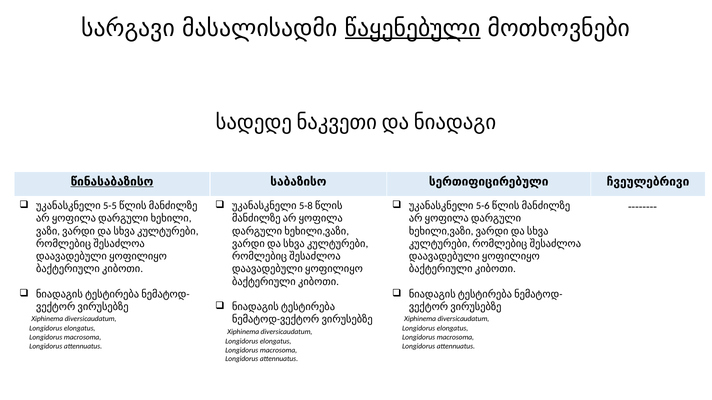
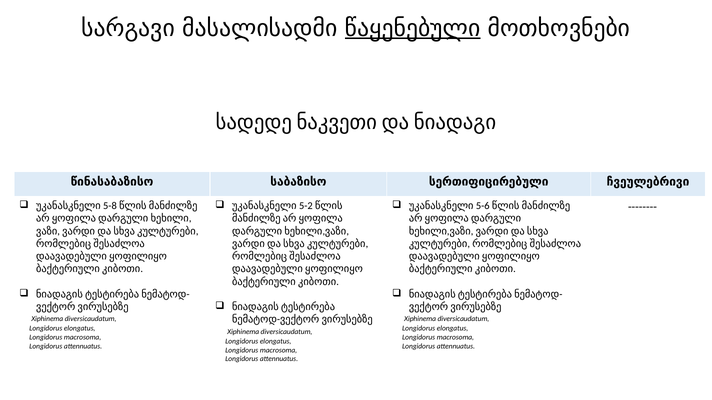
წინასაბაზისო underline: present -> none (112, 182)
5-5: 5-5 -> 5-8 (110, 206)
5-8: 5-8 -> 5-2 (306, 206)
